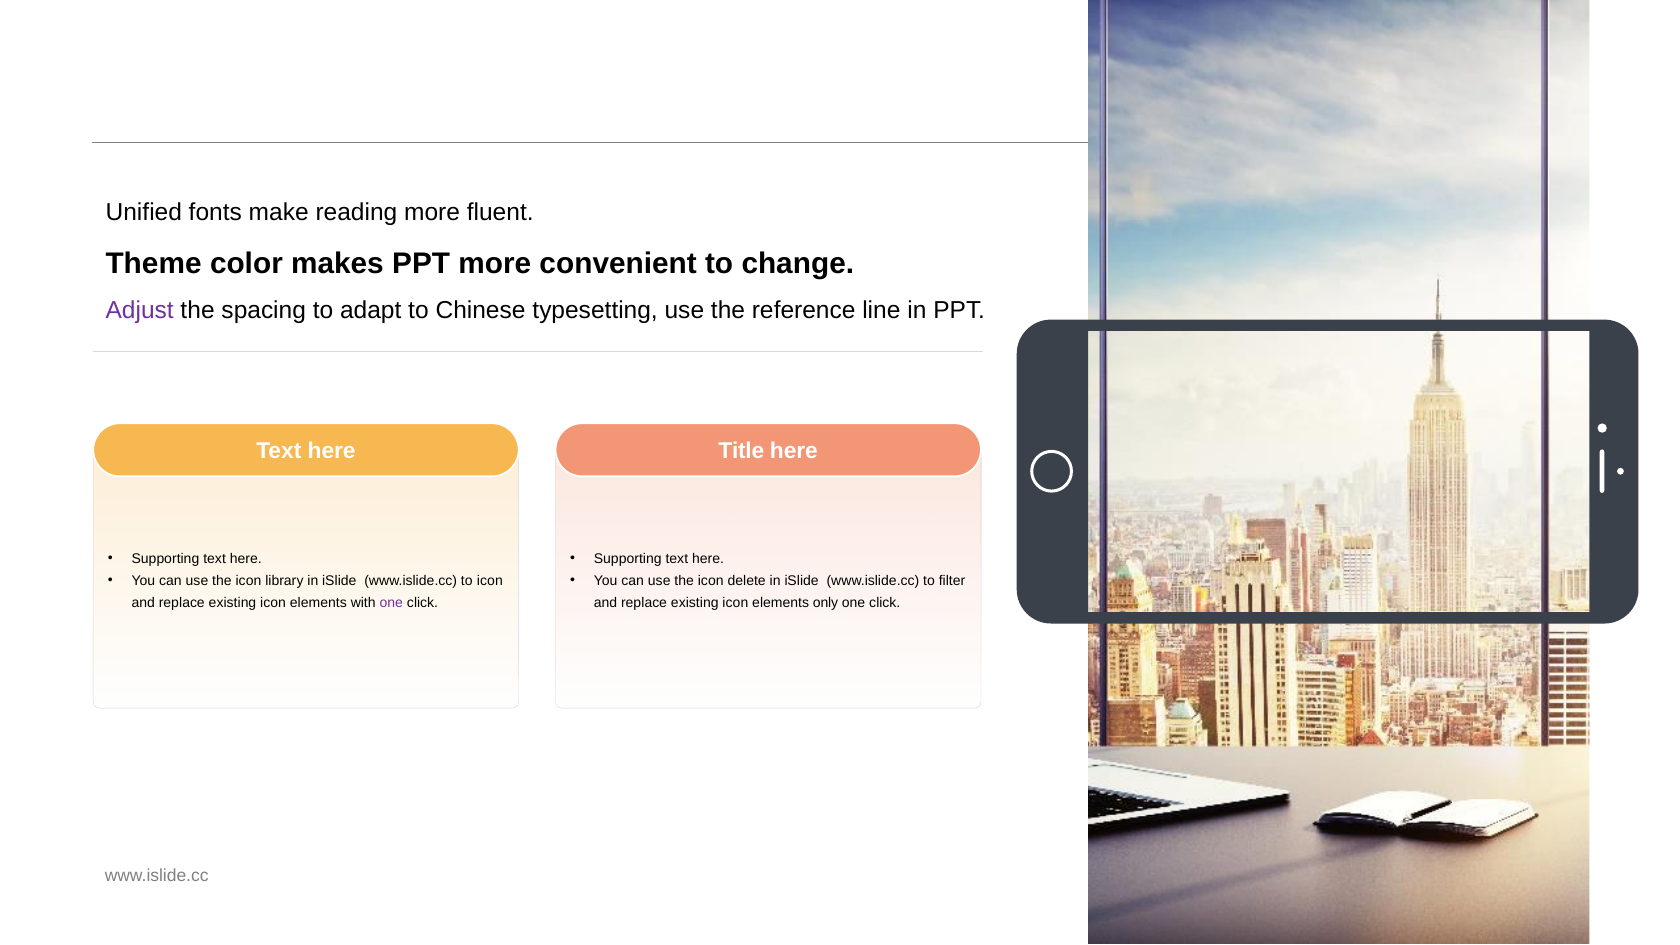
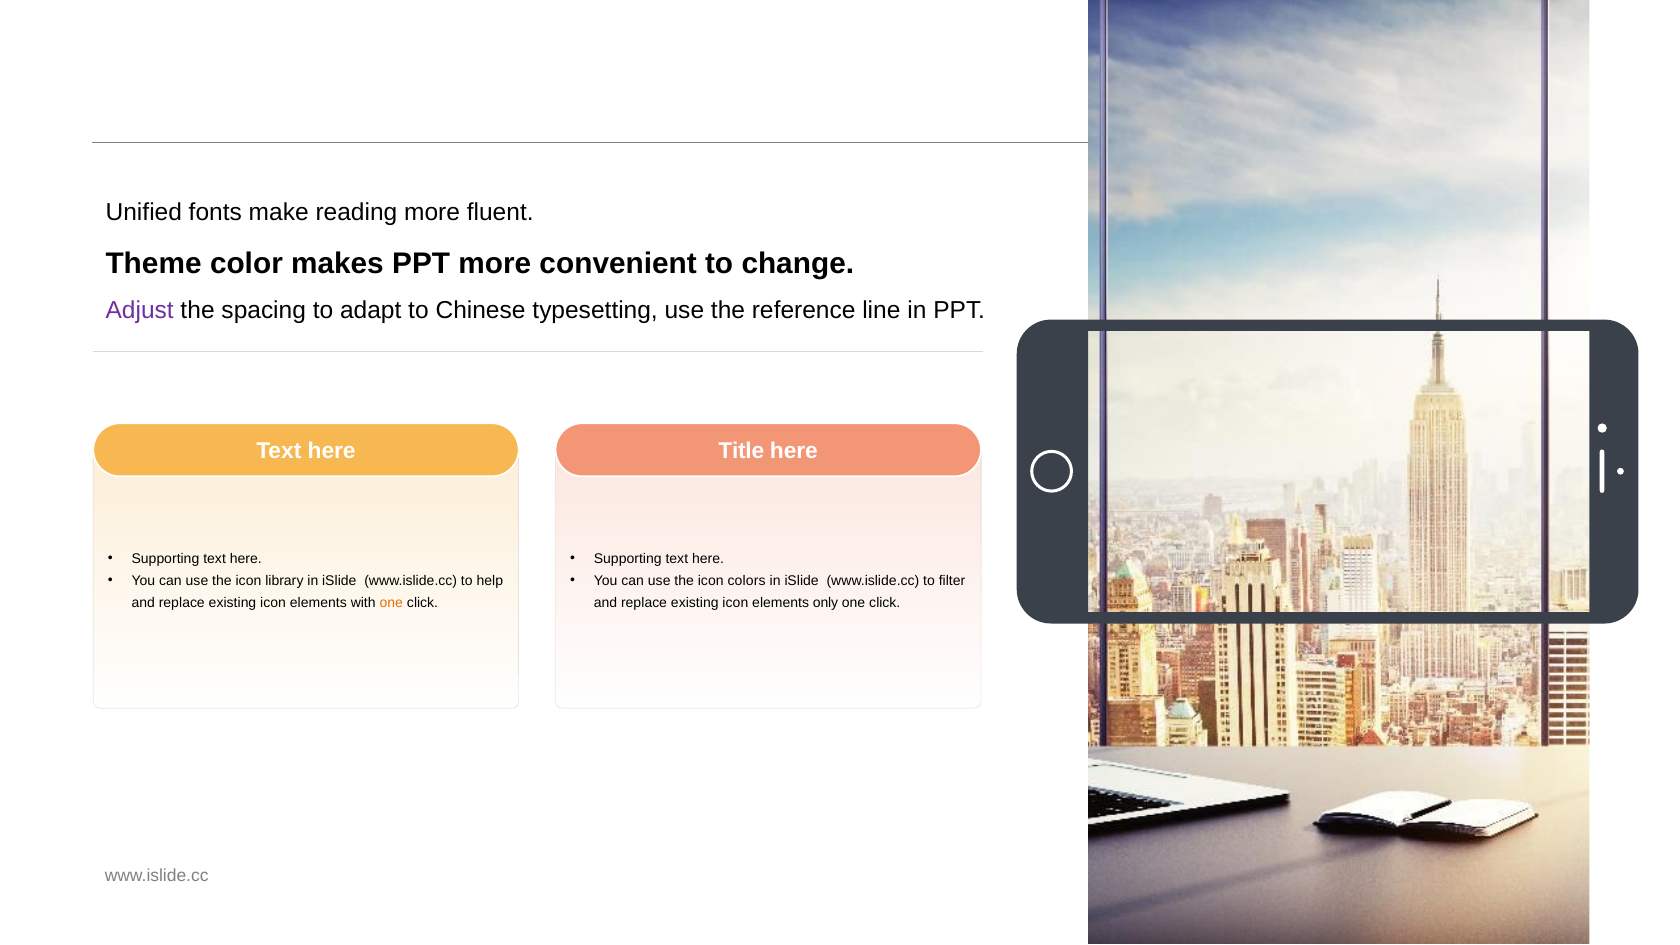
to icon: icon -> help (490, 581)
delete: delete -> colors (747, 581)
one colour: purple -> orange (391, 603)
